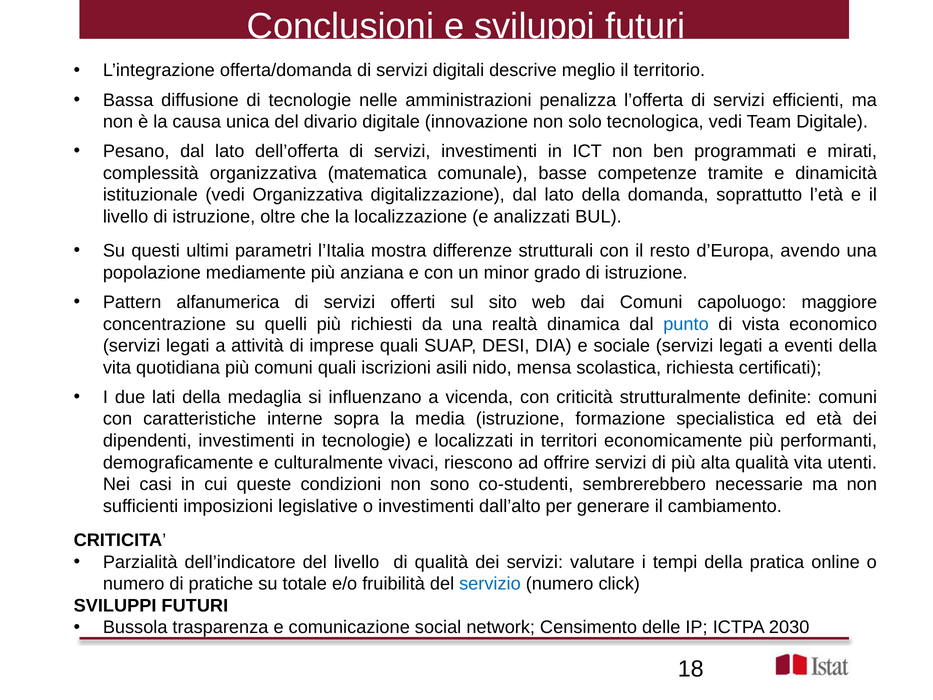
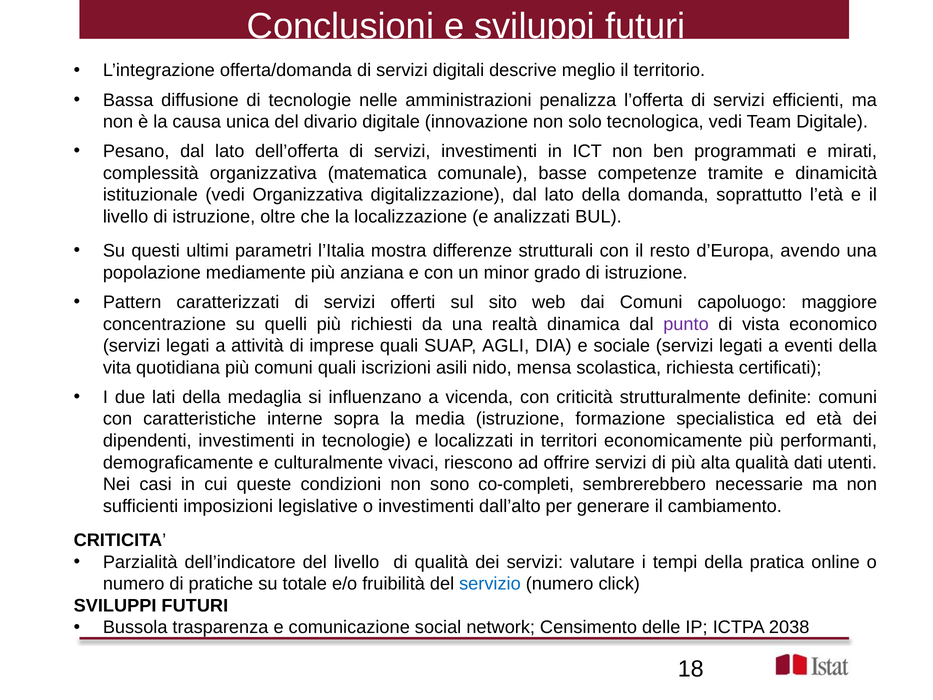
alfanumerica: alfanumerica -> caratterizzati (228, 302)
punto colour: blue -> purple (686, 324)
DESI: DESI -> AGLI (506, 346)
qualità vita: vita -> dati (808, 462)
co-studenti: co-studenti -> co-completi (526, 484)
2030: 2030 -> 2038 (789, 627)
